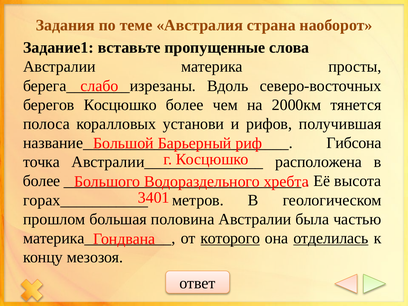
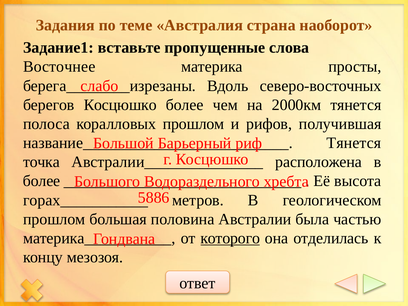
Австралии: Австралии -> Восточнее (59, 67)
коралловых установи: установи -> прошлом (194, 124)
Гибсона: Гибсона -> Тянется (354, 143)
3401: 3401 -> 5886 (154, 197)
отделилась underline: present -> none (331, 238)
